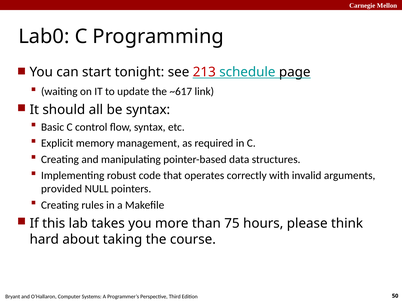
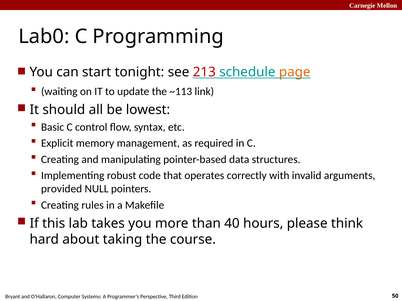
page colour: black -> orange (295, 72)
~617: ~617 -> ~113 (181, 92)
be syntax: syntax -> lowest (148, 110)
75: 75 -> 40 (232, 224)
